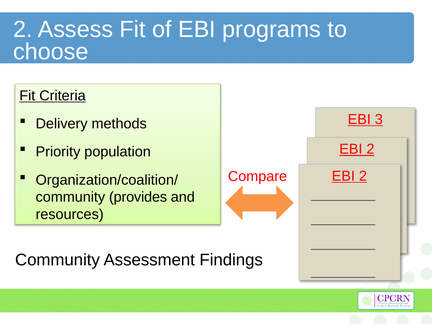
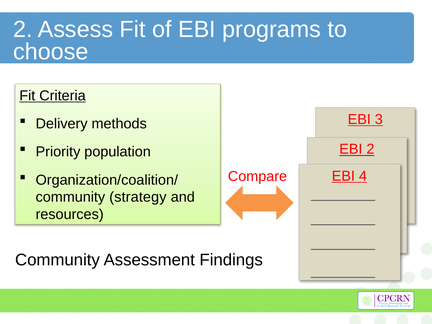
Compare EBI 2: 2 -> 4 (363, 176)
provides: provides -> strategy (138, 197)
